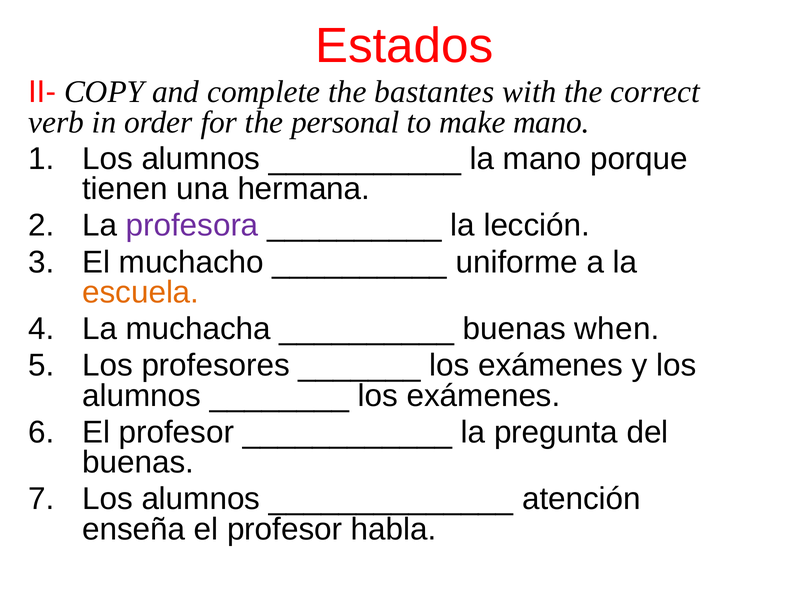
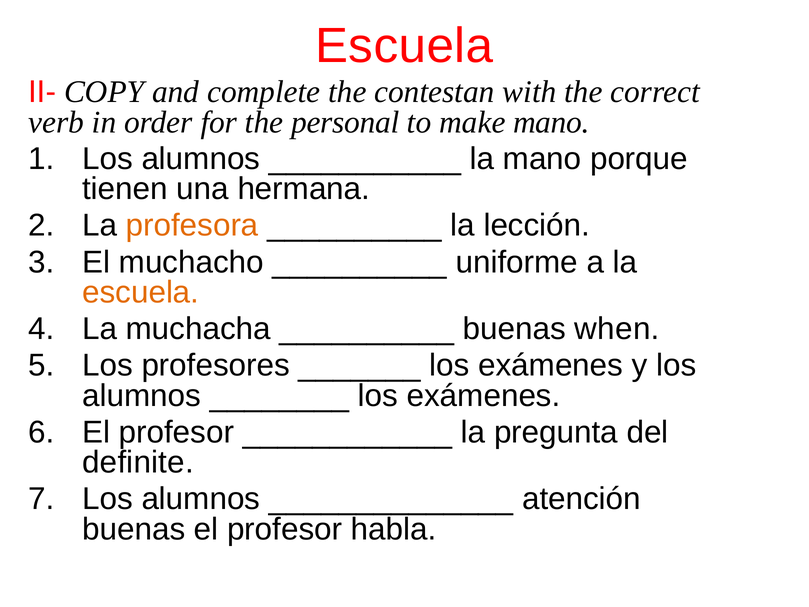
Estados: Estados -> Escuela (404, 46)
bastantes: bastantes -> contestan (434, 92)
profesora colour: purple -> orange (192, 225)
buenas: buenas -> definite (138, 462)
enseña: enseña -> buenas (134, 529)
